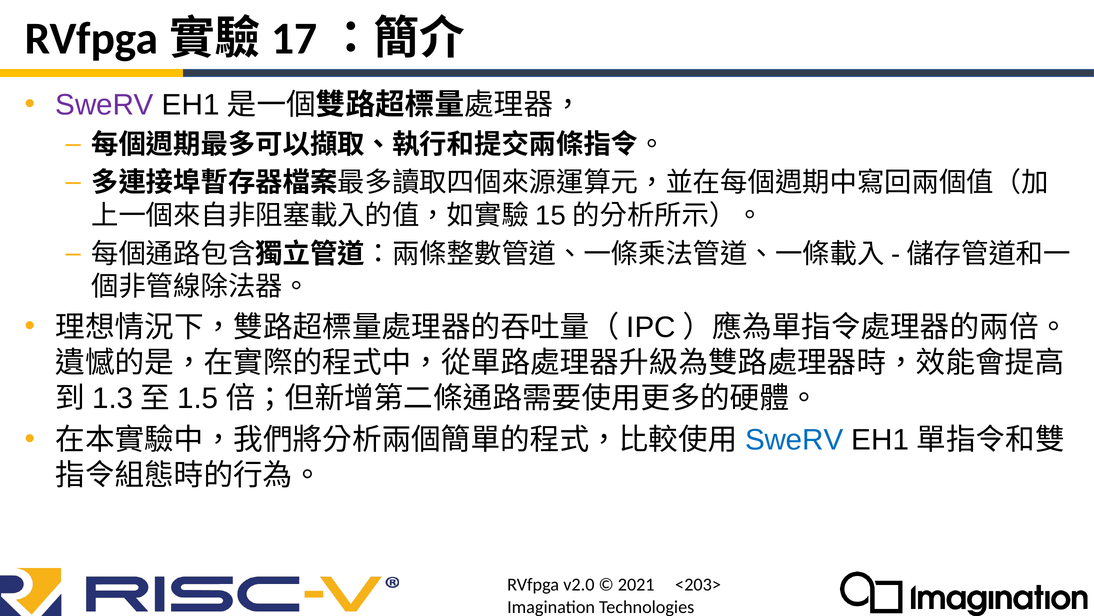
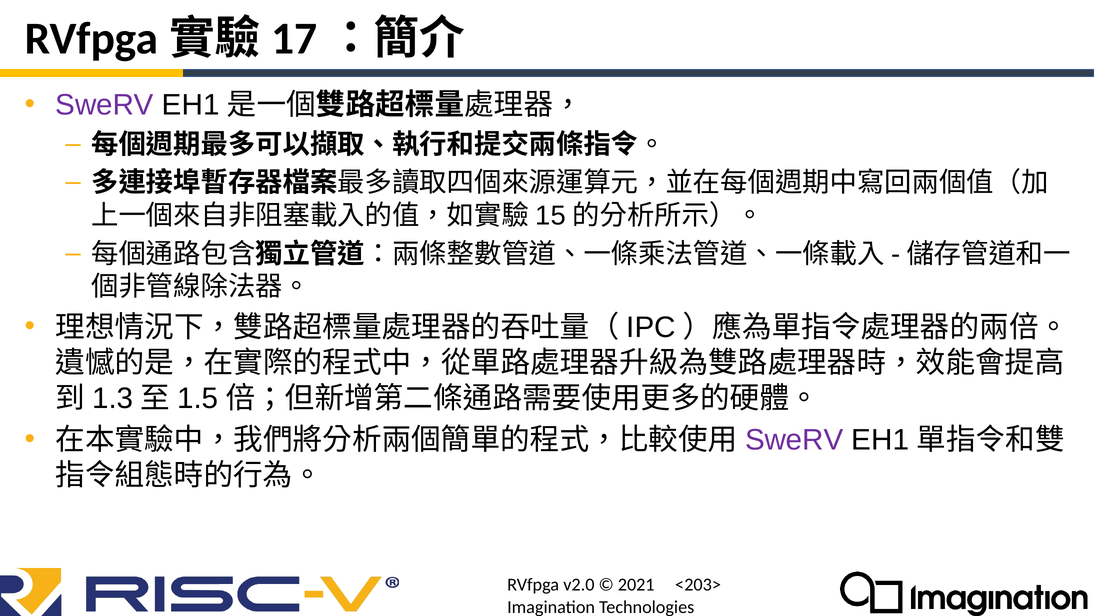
SweRV colour: blue -> purple (794, 439)
